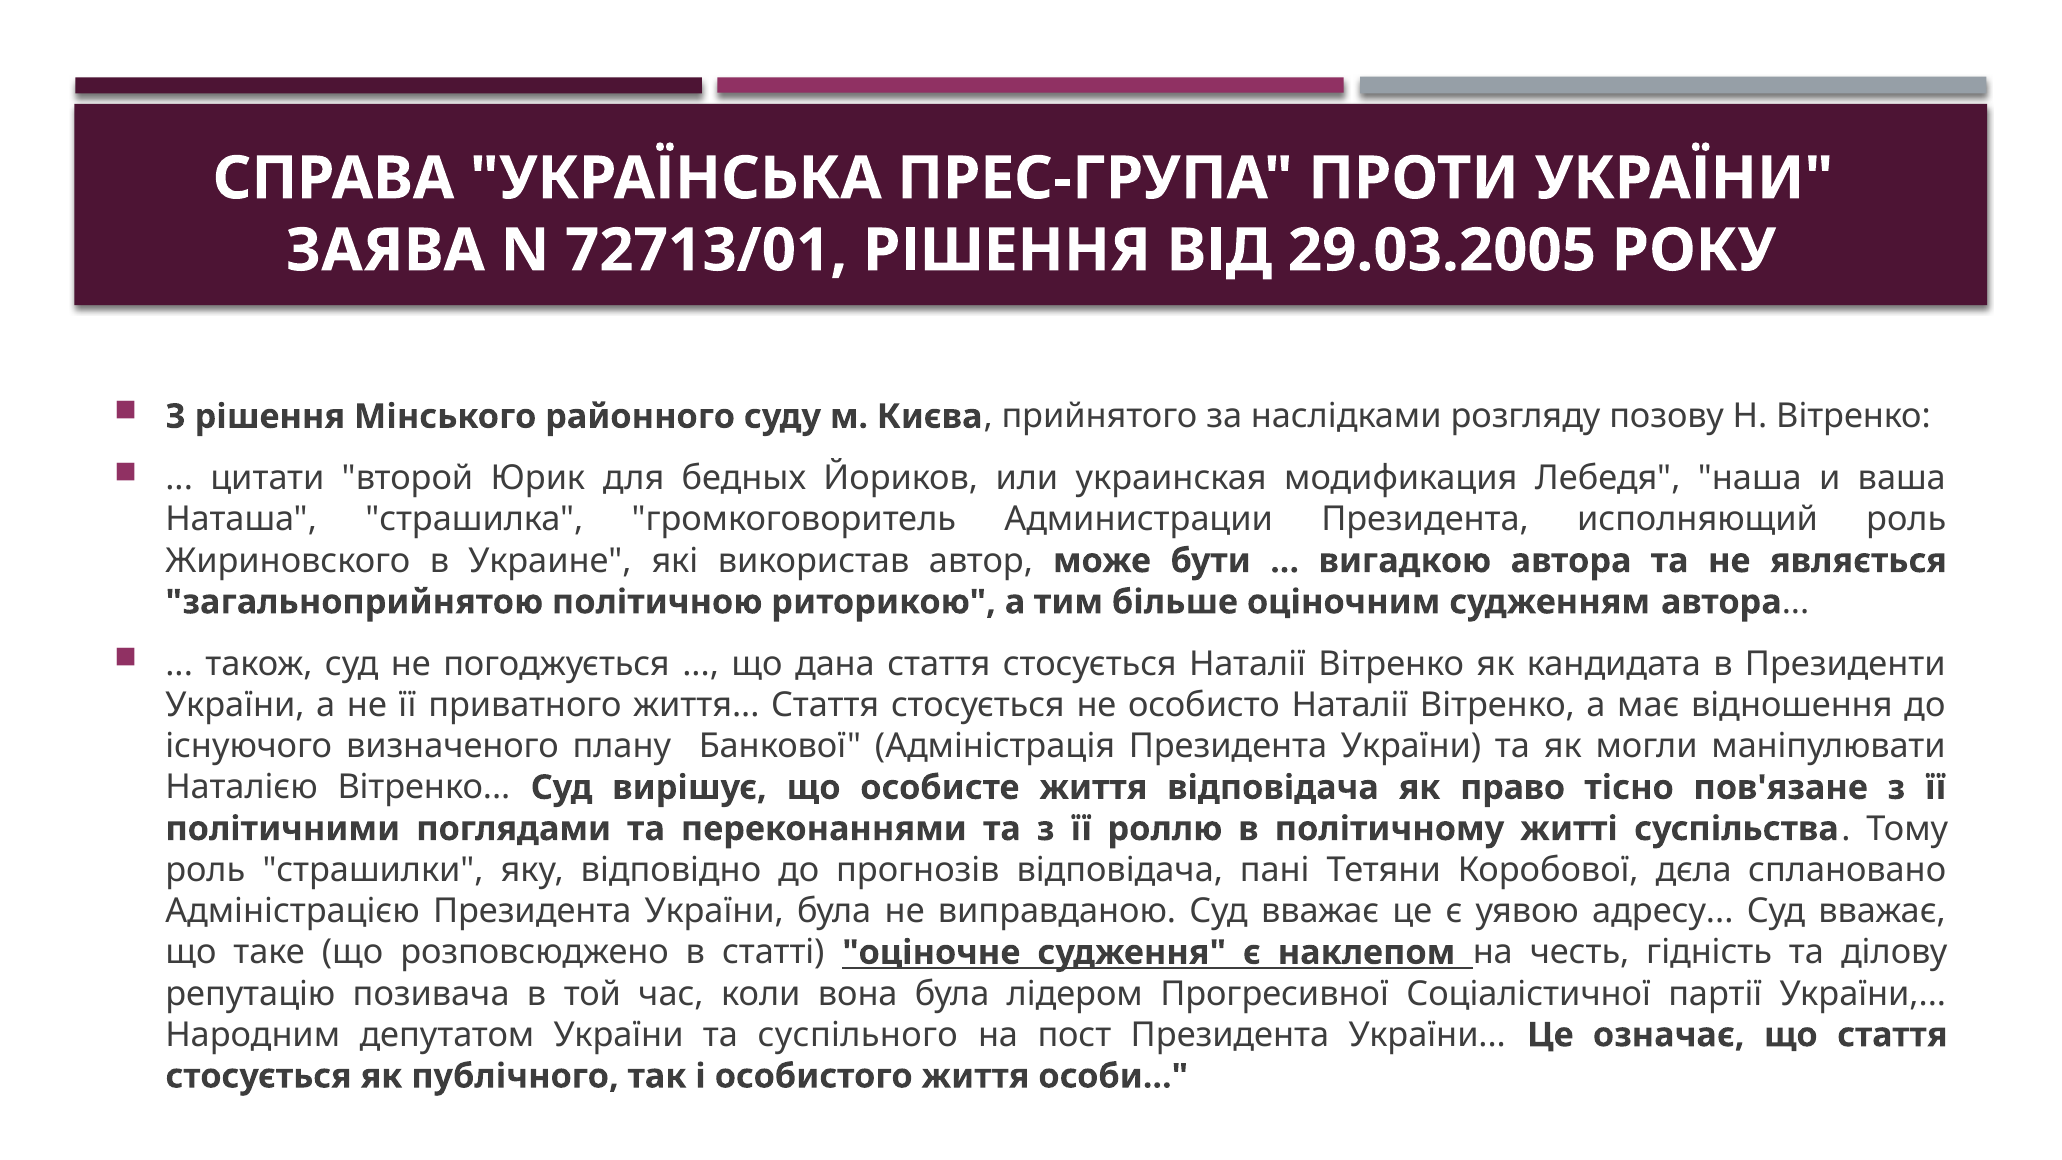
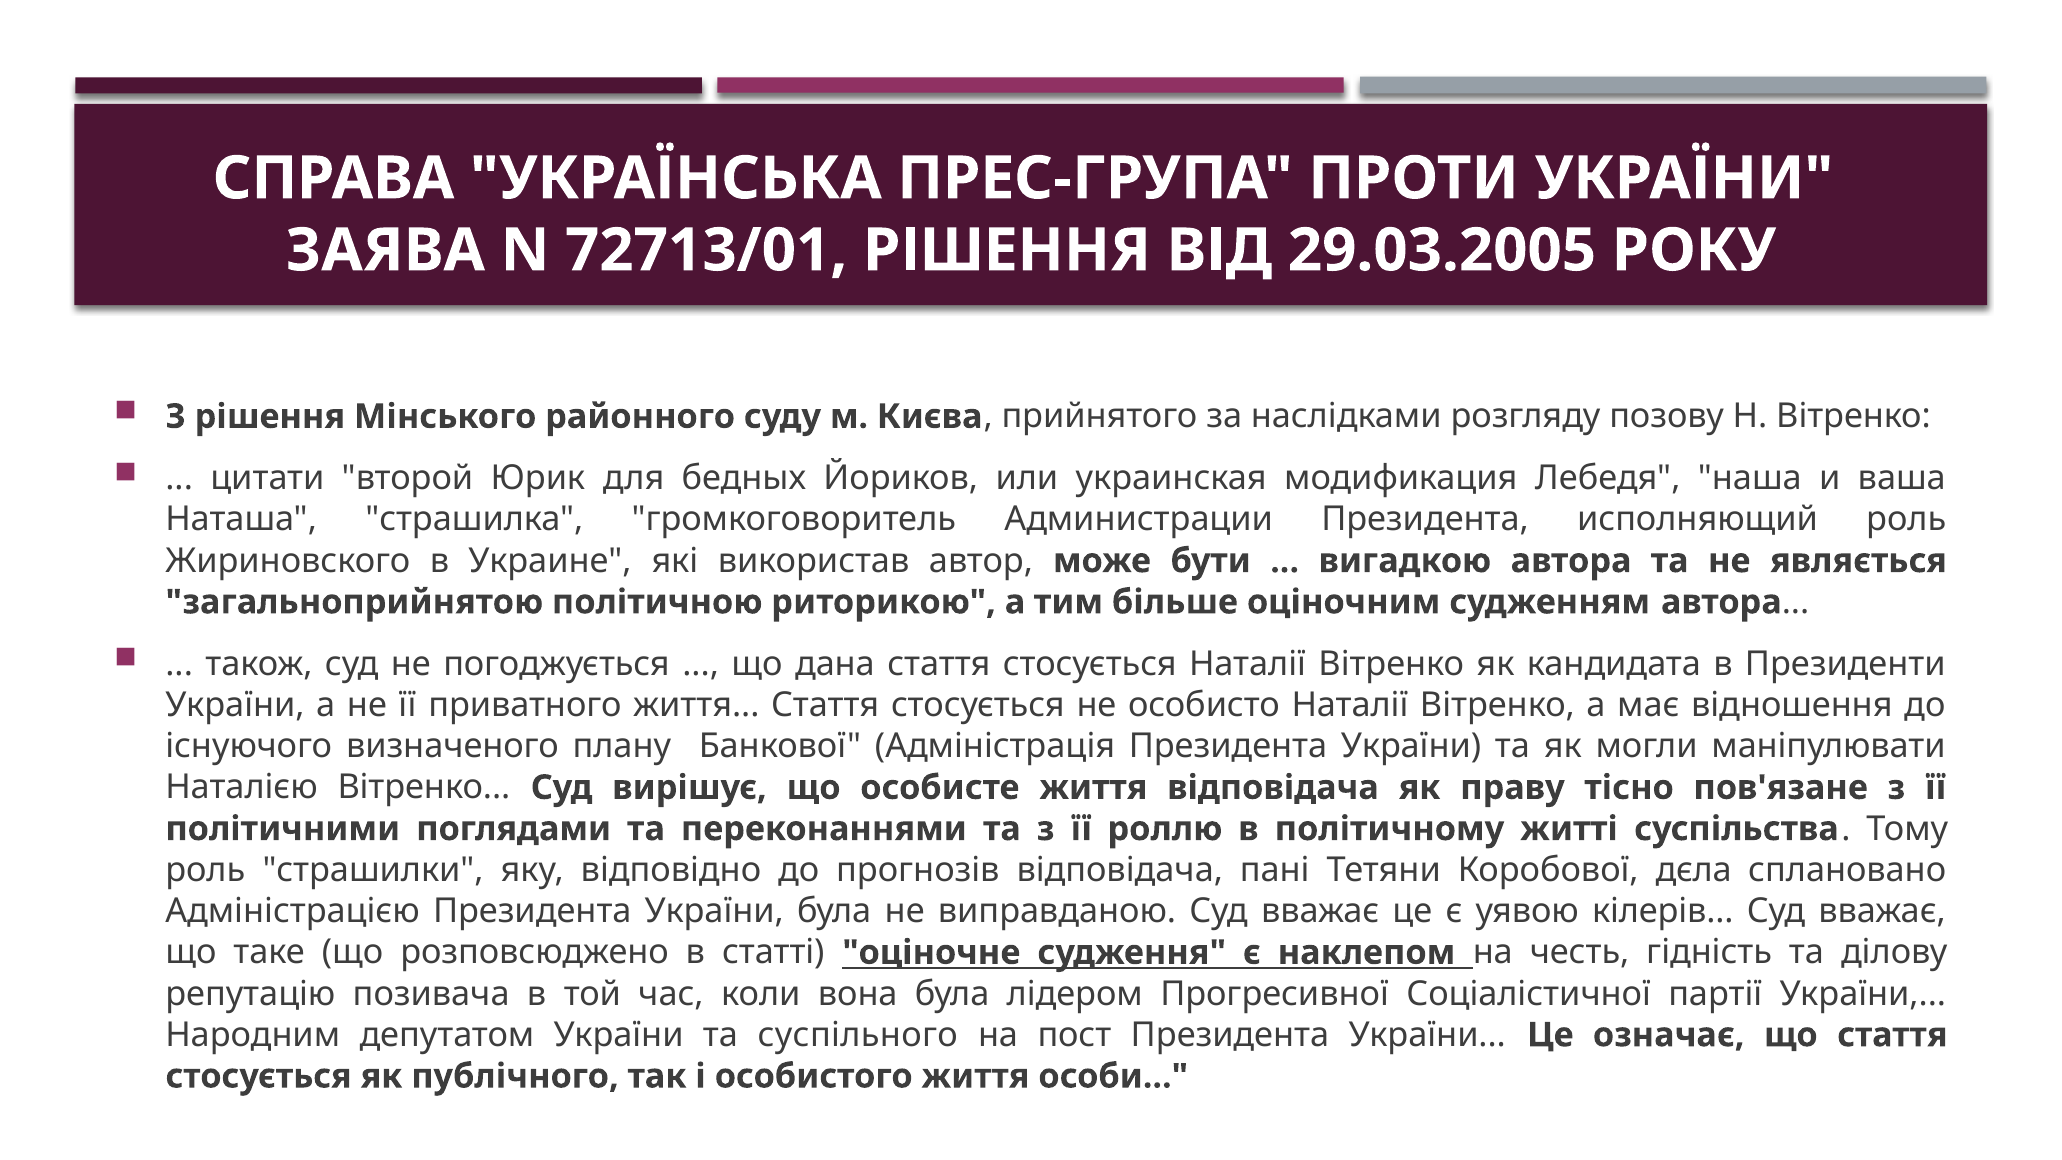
право: право -> праву (1512, 788)
адресу: адресу -> кілерів (1663, 911)
